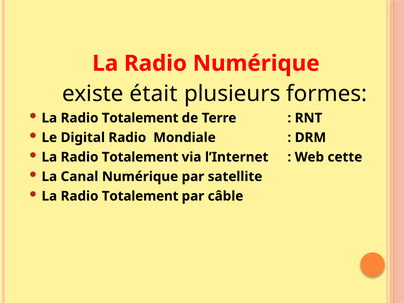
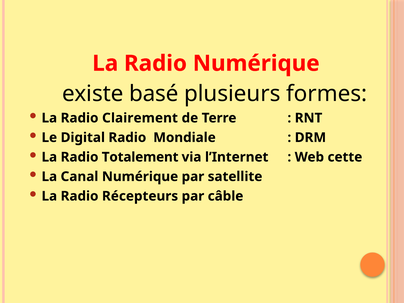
était: était -> basé (154, 94)
Totalement: Totalement -> Clairement (140, 118)
Totalement: Totalement -> Récepteurs (140, 196)
